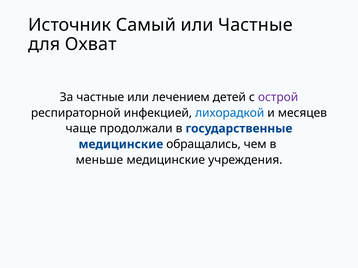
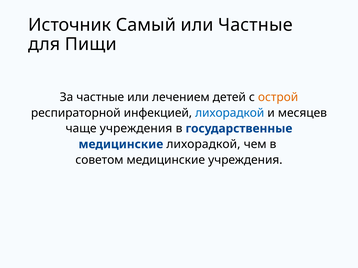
Охват: Охват -> Пищи (91, 44)
острой colour: purple -> orange (278, 97)
чаще продолжали: продолжали -> учреждения (136, 129)
медицинские обращались: обращались -> лихорадкой (203, 145)
меньше: меньше -> советом (99, 160)
